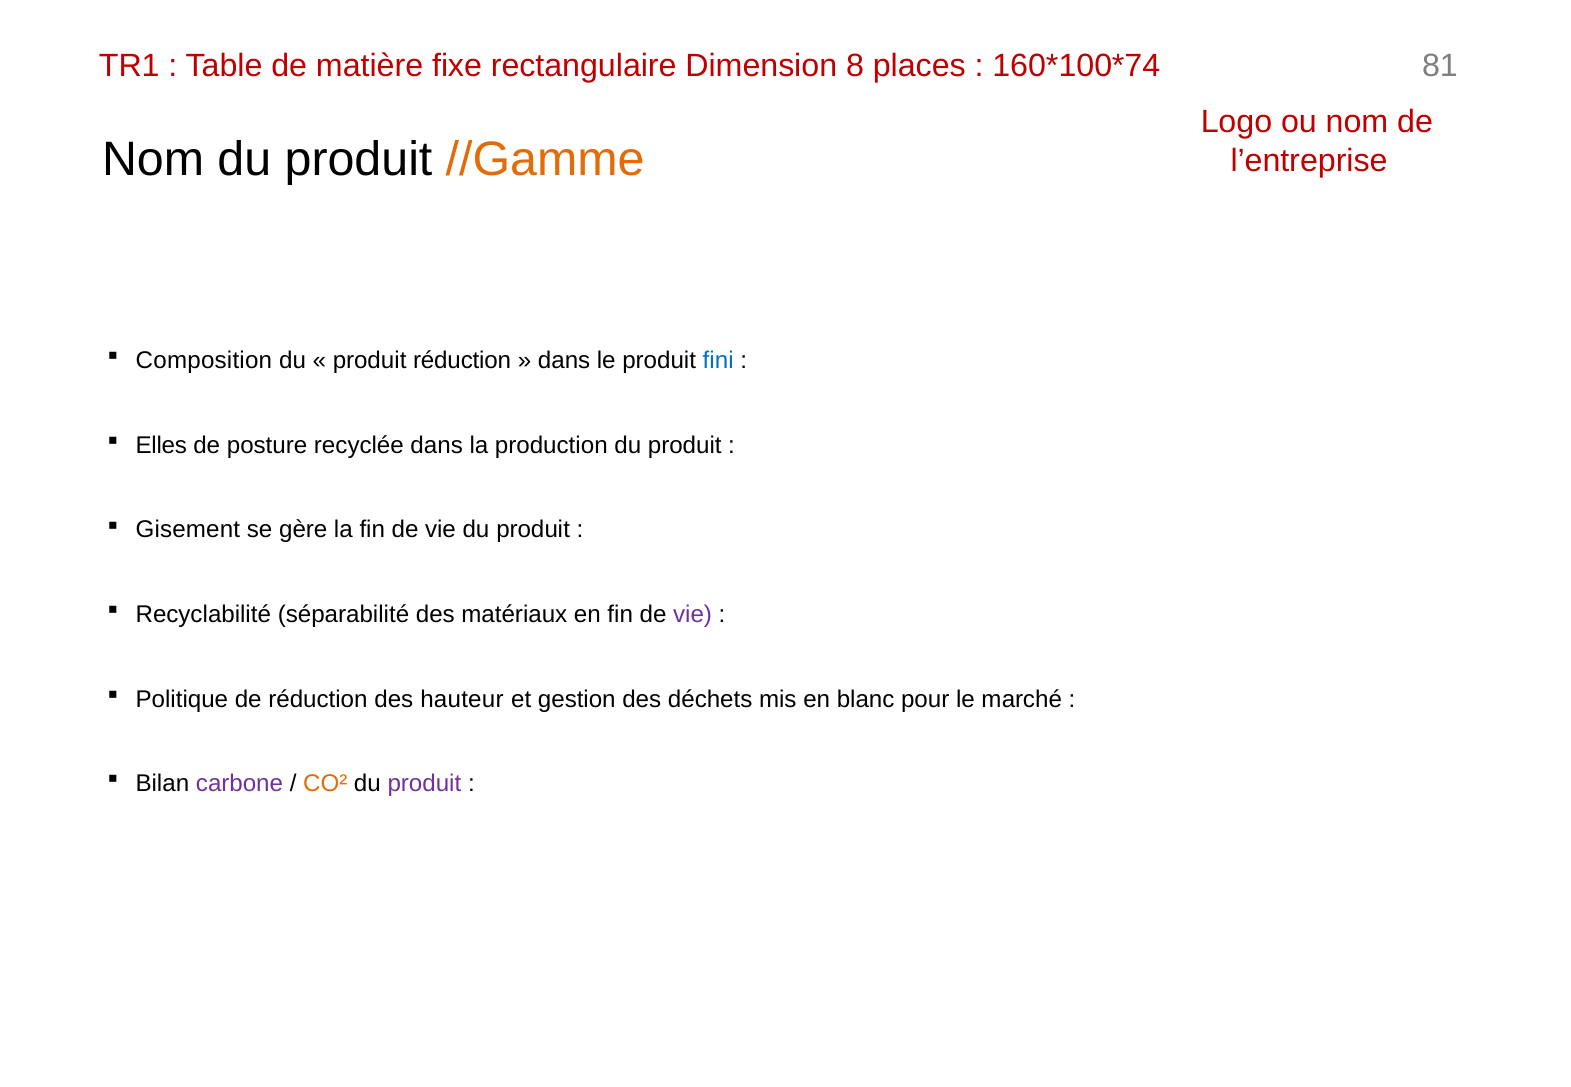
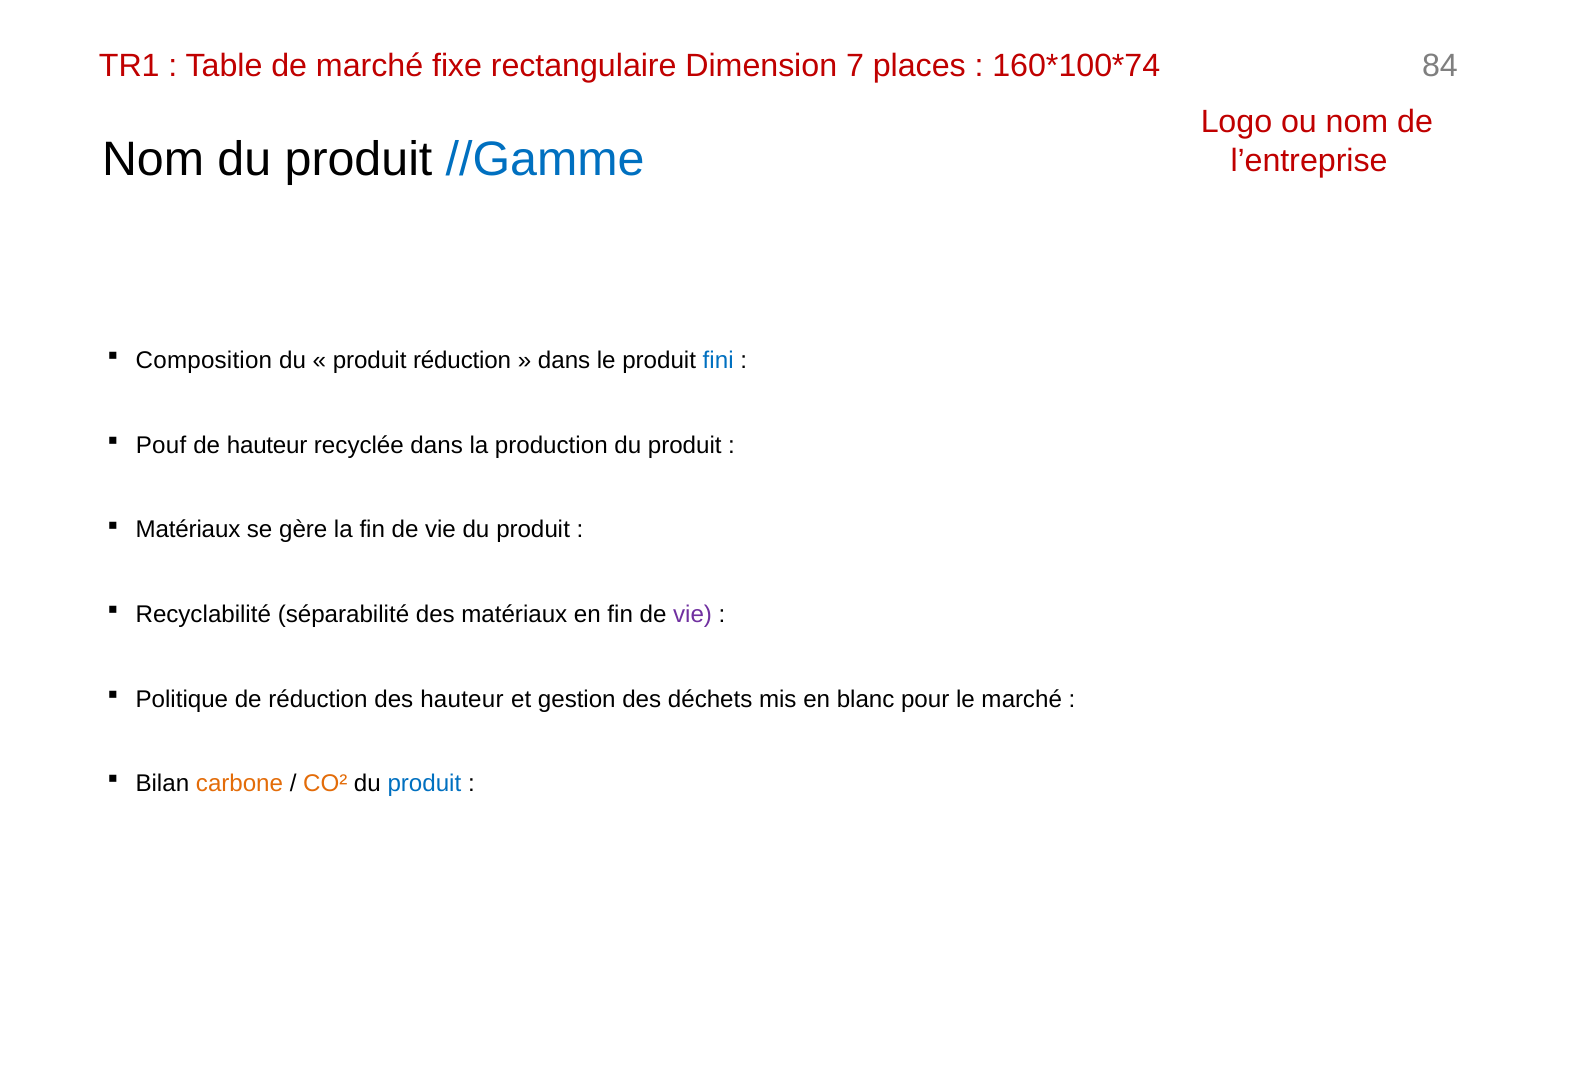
de matière: matière -> marché (370, 66)
8: 8 -> 7 (855, 66)
81: 81 -> 84 (1440, 66)
//Gamme colour: orange -> blue (545, 160)
Elles: Elles -> Pouf (161, 446)
de posture: posture -> hauteur (267, 446)
Gisement: Gisement -> Matériaux (188, 530)
carbone colour: purple -> orange (240, 784)
produit colour: purple -> blue (424, 784)
